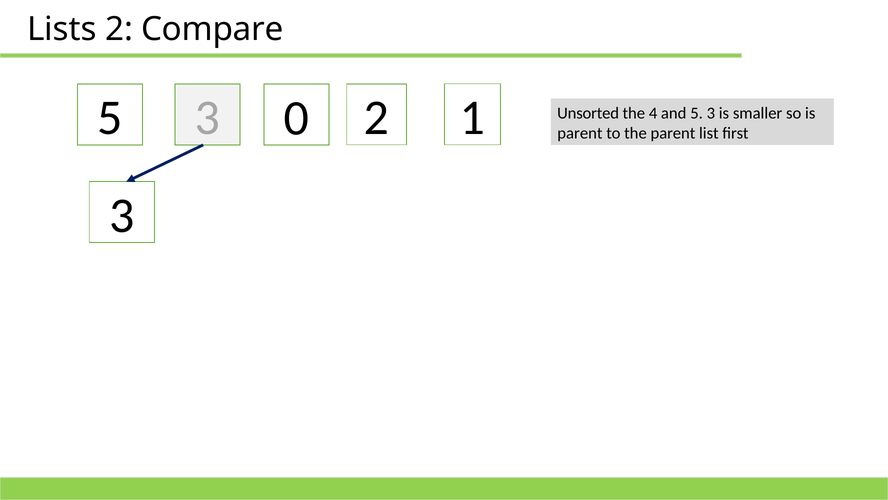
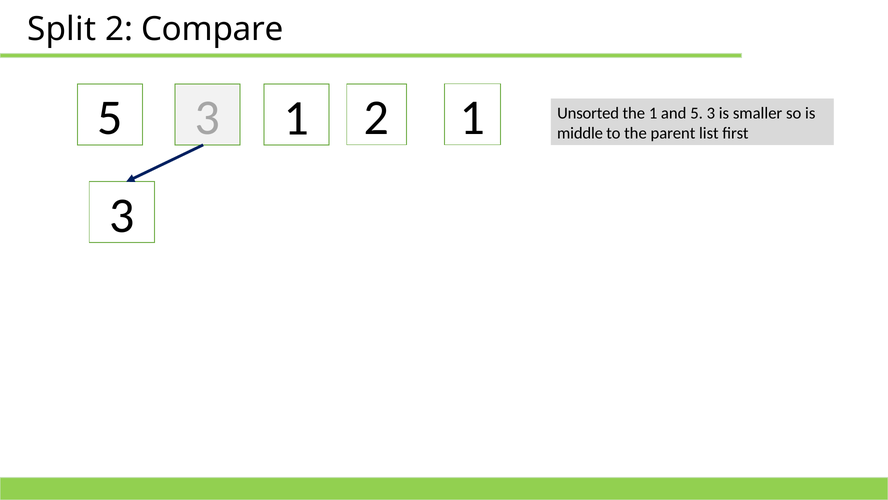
Lists: Lists -> Split (62, 29)
3 0: 0 -> 1 (296, 118)
the 4: 4 -> 1 (653, 113)
parent: parent -> middle (580, 133)
